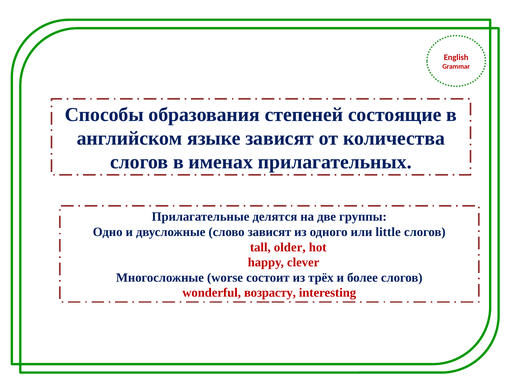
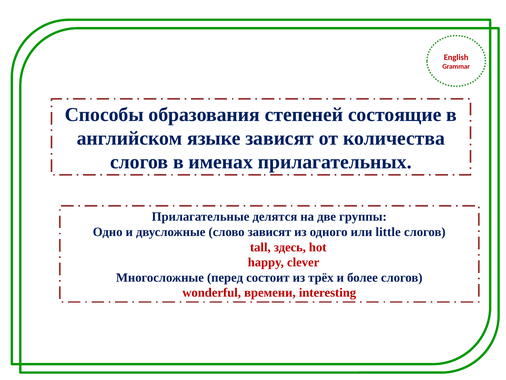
older: older -> здесь (290, 247)
worse: worse -> перед (225, 277)
возрасту: возрасту -> времени (270, 292)
